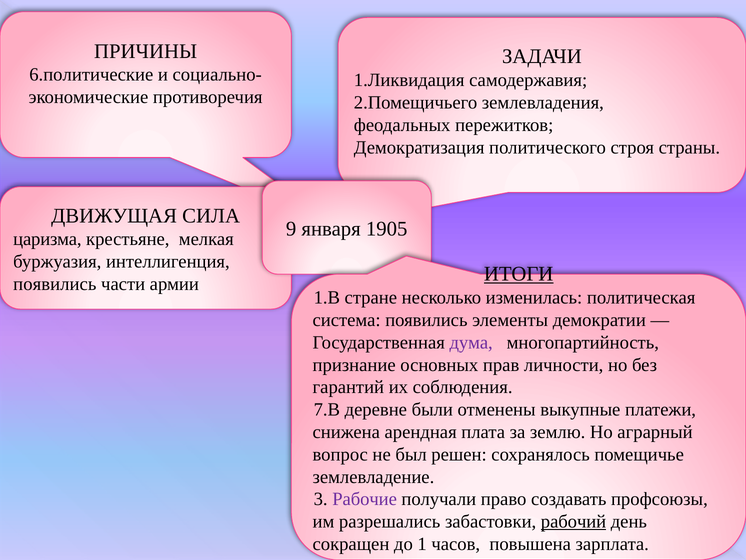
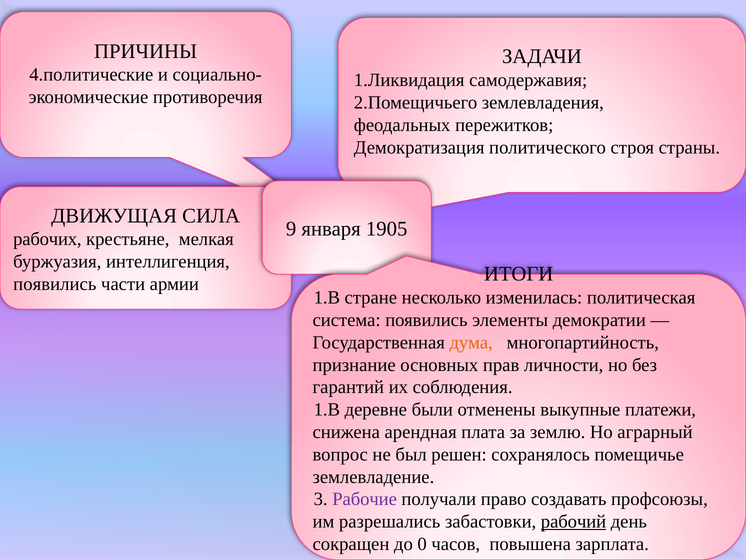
6.политические: 6.политические -> 4.политические (91, 75)
царизма: царизма -> рабочих (47, 239)
ИТОГИ underline: present -> none (519, 274)
дума colour: purple -> orange (471, 342)
7.В: 7.В -> 1.В (327, 409)
1: 1 -> 0 (422, 544)
